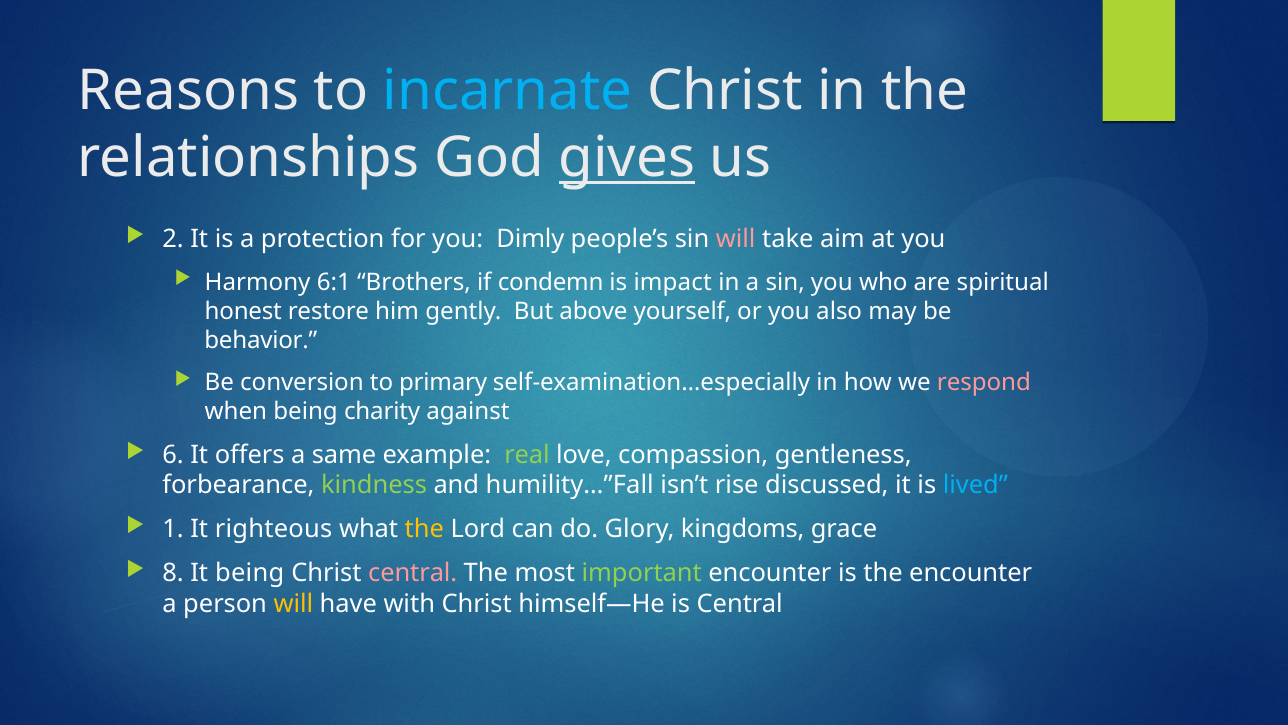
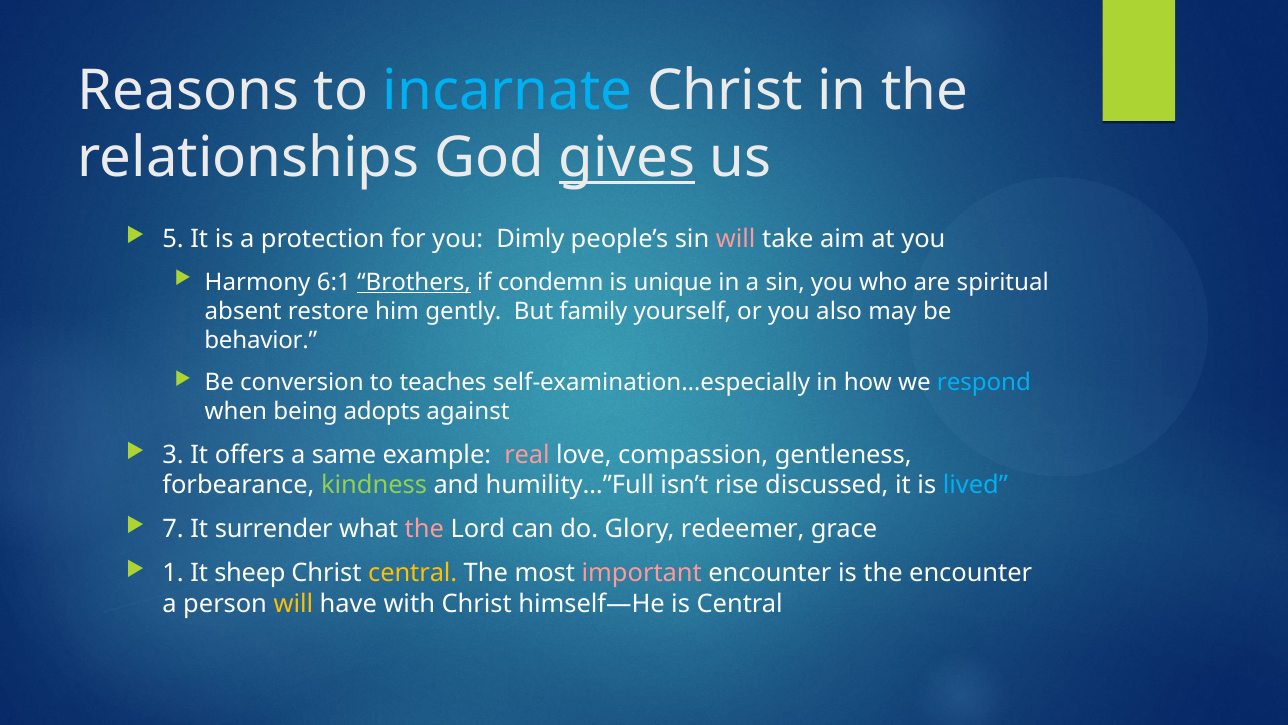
2: 2 -> 5 (173, 239)
Brothers underline: none -> present (414, 282)
impact: impact -> unique (673, 282)
honest: honest -> absent (243, 311)
above: above -> family (594, 311)
primary: primary -> teaches (443, 382)
respond colour: pink -> light blue (984, 382)
charity: charity -> adopts (382, 411)
6: 6 -> 3 (173, 455)
real colour: light green -> pink (527, 455)
humility…”Fall: humility…”Fall -> humility…”Full (570, 485)
1: 1 -> 7 (173, 529)
righteous: righteous -> surrender (274, 529)
the colour: yellow -> pink (424, 529)
kingdoms: kingdoms -> redeemer (743, 529)
8: 8 -> 1 (173, 573)
It being: being -> sheep (250, 573)
central colour: pink -> yellow (413, 573)
important colour: light green -> pink (642, 573)
